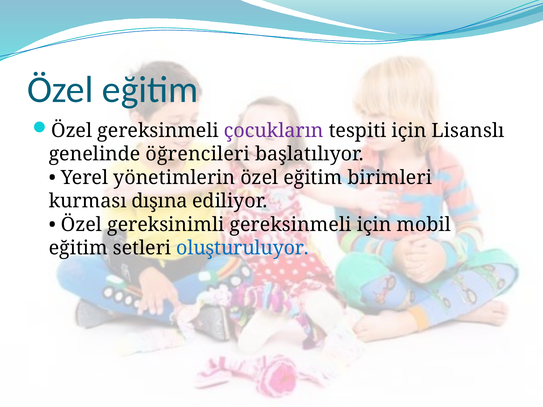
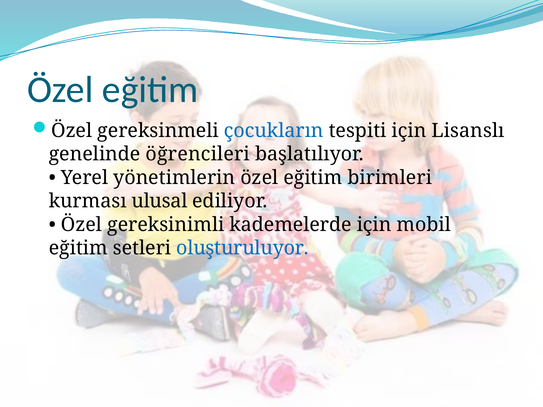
çocukların colour: purple -> blue (274, 131)
dışına: dışına -> ulusal (159, 201)
gereksinimli gereksinmeli: gereksinmeli -> kademelerde (291, 225)
